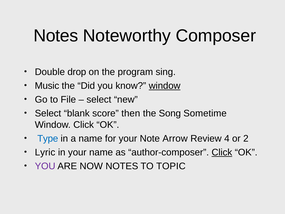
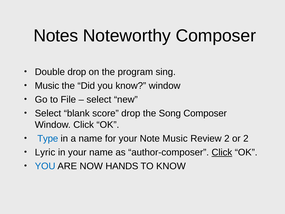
window underline: present -> none (165, 86)
score then: then -> drop (131, 113)
Song Sometime: Sometime -> Composer (205, 113)
Note Arrow: Arrow -> Music (175, 138)
Review 4: 4 -> 2 (227, 138)
YOU colour: purple -> blue (45, 166)
NOW NOTES: NOTES -> HANDS (122, 166)
TO TOPIC: TOPIC -> KNOW (171, 166)
